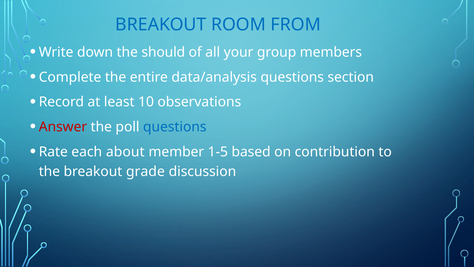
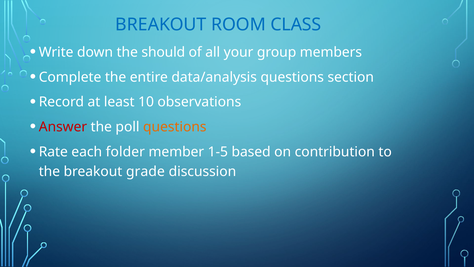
FROM: FROM -> CLASS (296, 25)
questions colour: blue -> orange (175, 127)
about: about -> folder (125, 152)
